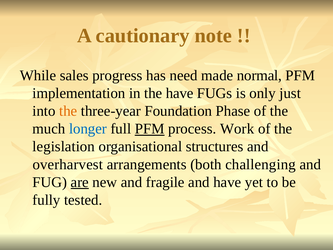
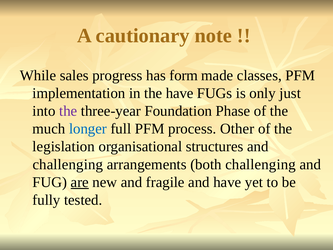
need: need -> form (184, 75)
normal: normal -> classes (259, 75)
the colour: orange -> purple (68, 111)
PFM underline: present -> none (150, 129)
Work: Work -> Other (237, 129)
overharvest: overharvest -> challenging (68, 164)
